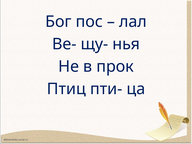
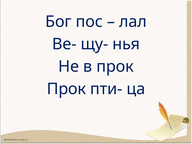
Птиц: Птиц -> Прок (66, 89)
